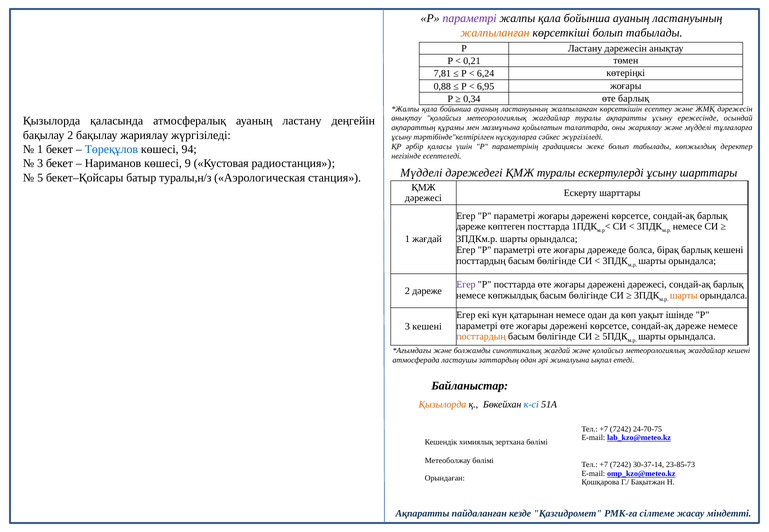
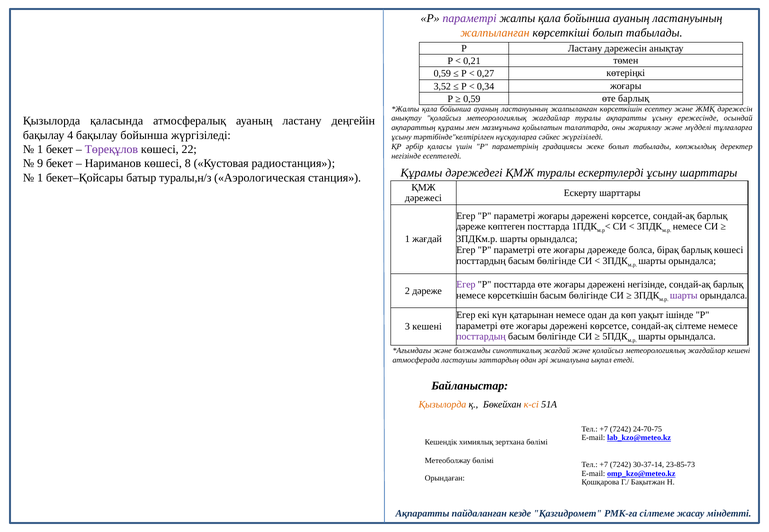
7,81: 7,81 -> 0,59 (442, 74)
6,24: 6,24 -> 0,27 (486, 74)
0,88: 0,88 -> 3,52 (442, 86)
6,95: 6,95 -> 0,34 (486, 86)
0,34: 0,34 -> 0,59 (472, 99)
бақылау 2: 2 -> 4 (70, 135)
бақылау жариялау: жариялау -> бойынша (144, 135)
Төреқұлов colour: blue -> purple (111, 149)
94: 94 -> 22 (189, 149)
3: 3 -> 9 (40, 164)
9: 9 -> 8 (188, 164)
Мүдделі: Мүдделі -> Құрамы (421, 173)
5: 5 -> 1 (40, 178)
барлық кешені: кешені -> көшесі (729, 250)
дәрежені дәрежесі: дәрежесі -> негізінде (647, 285)
немесе көпжылдық: көпжылдық -> көрсеткішін (513, 296)
шарты colour: orange -> purple (684, 296)
сондай-ақ дәреже: дәреже -> сілтеме (691, 326)
посттардың colour: orange -> purple (481, 337)
к-сі colour: blue -> orange (531, 405)
